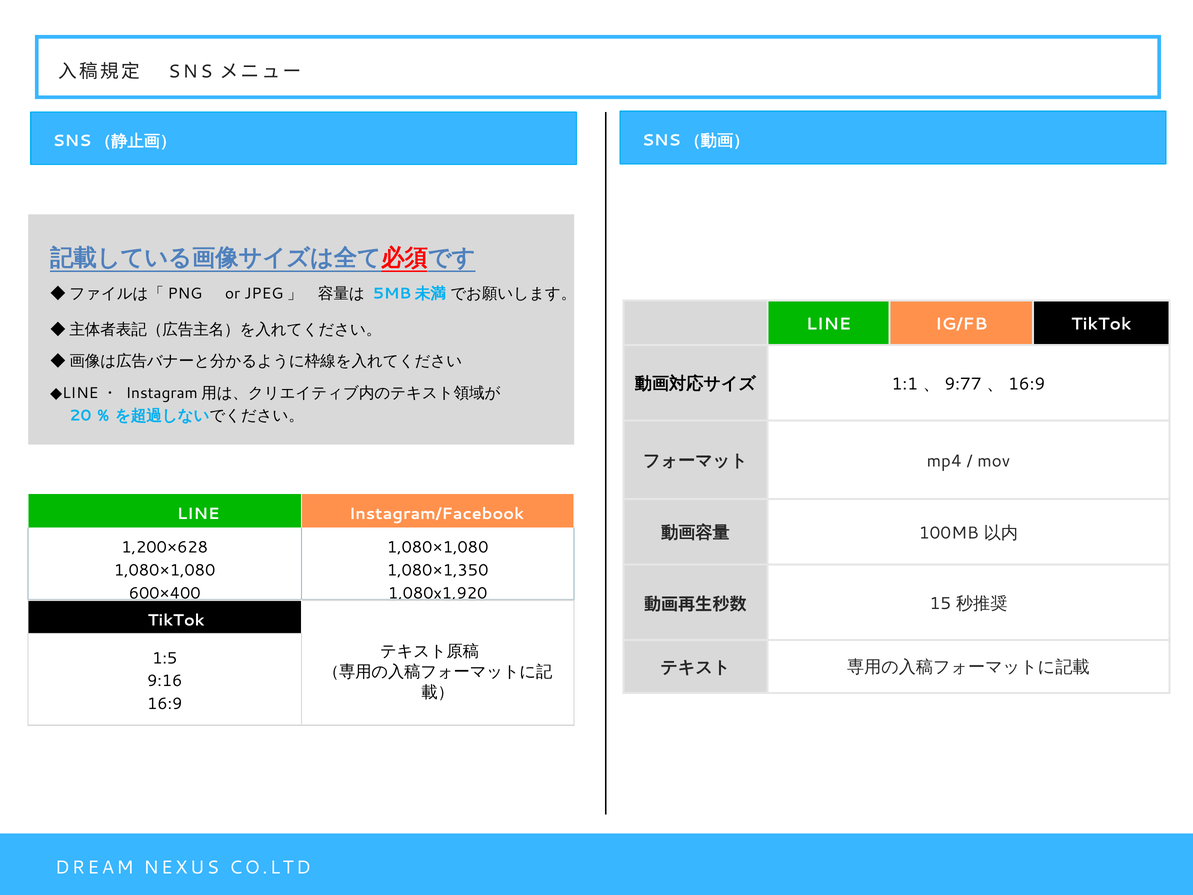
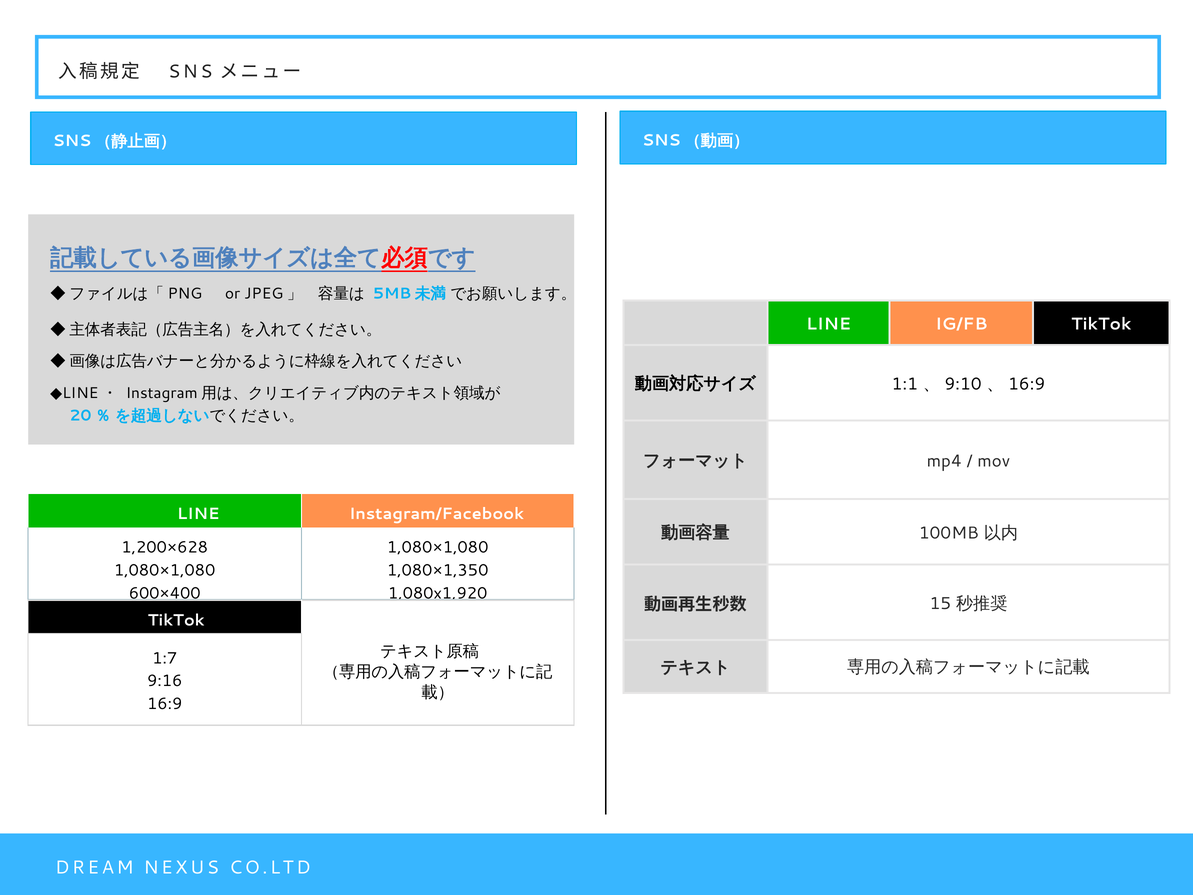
9:77: 9:77 -> 9:10 (963, 384)
1:5: 1:5 -> 1:7 (165, 658)
